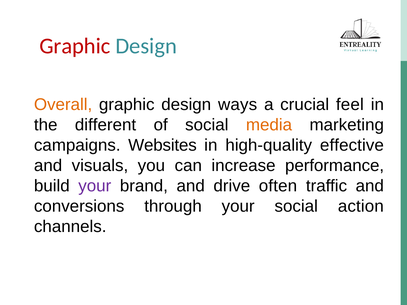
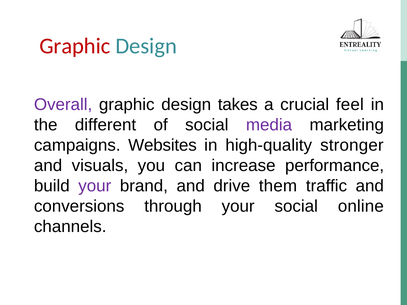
Overall colour: orange -> purple (63, 105)
ways: ways -> takes (238, 105)
media colour: orange -> purple (269, 125)
effective: effective -> stronger (352, 145)
often: often -> them (278, 186)
action: action -> online (361, 206)
